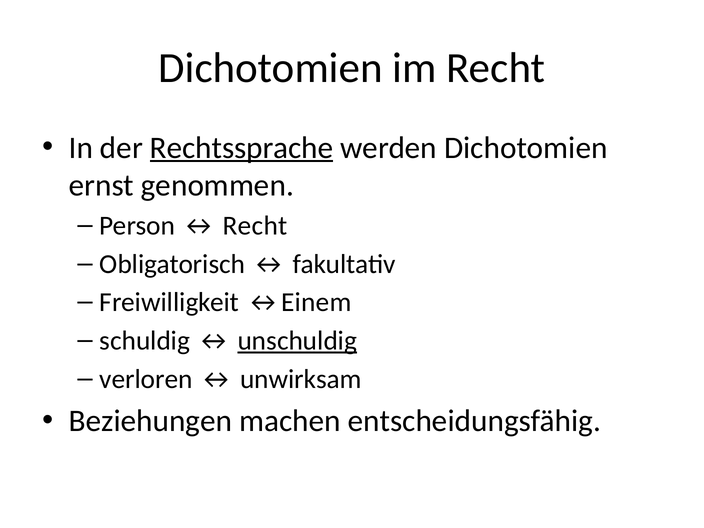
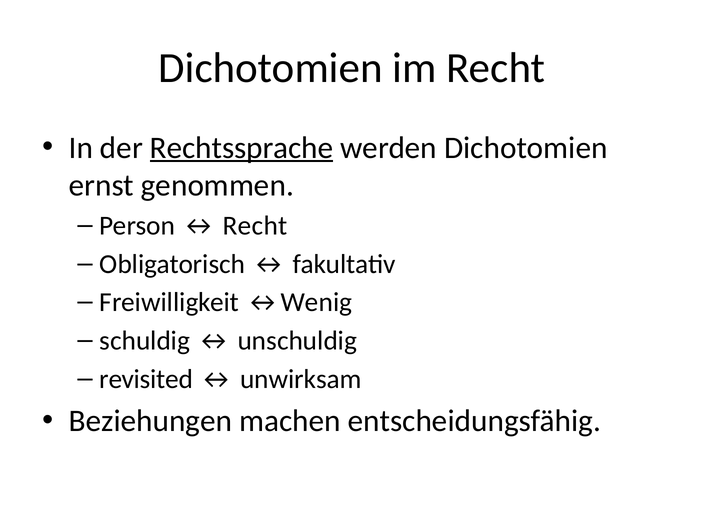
↔Einem: ↔Einem -> ↔Wenig (299, 302)
unschuldig underline: present -> none (297, 341)
verloren: verloren -> revisited (146, 379)
